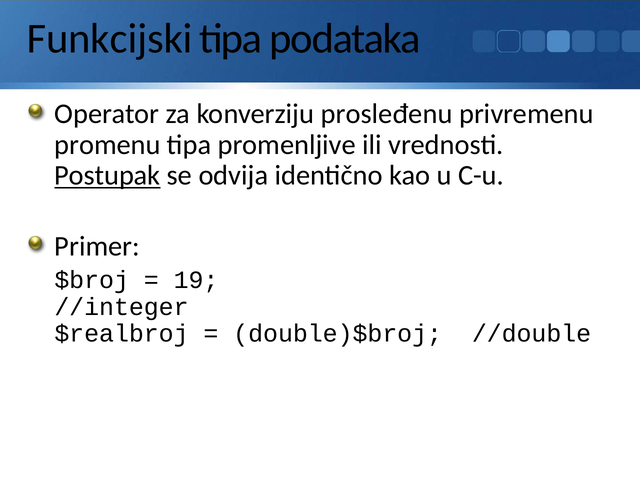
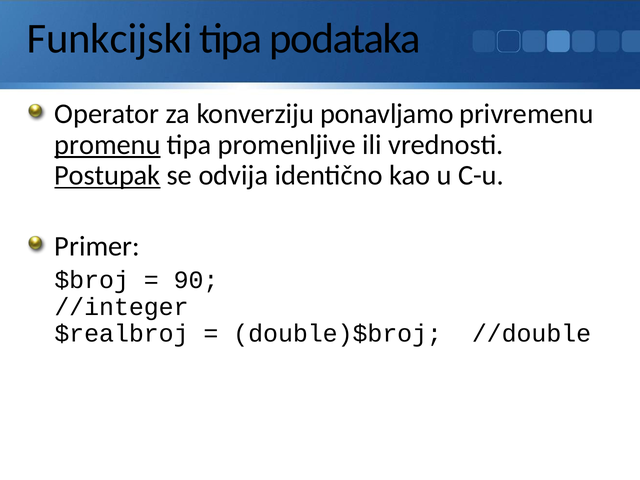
prosleđenu: prosleđenu -> ponavljamo (387, 114)
promenu underline: none -> present (108, 145)
19: 19 -> 90 (196, 280)
